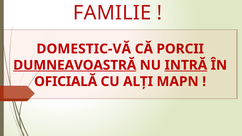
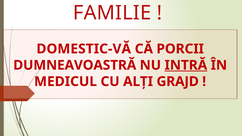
DUMNEAVOASTRĂ underline: present -> none (75, 65)
OFICIALĂ: OFICIALĂ -> MEDICUL (66, 82)
MAPN: MAPN -> GRAJD (178, 82)
